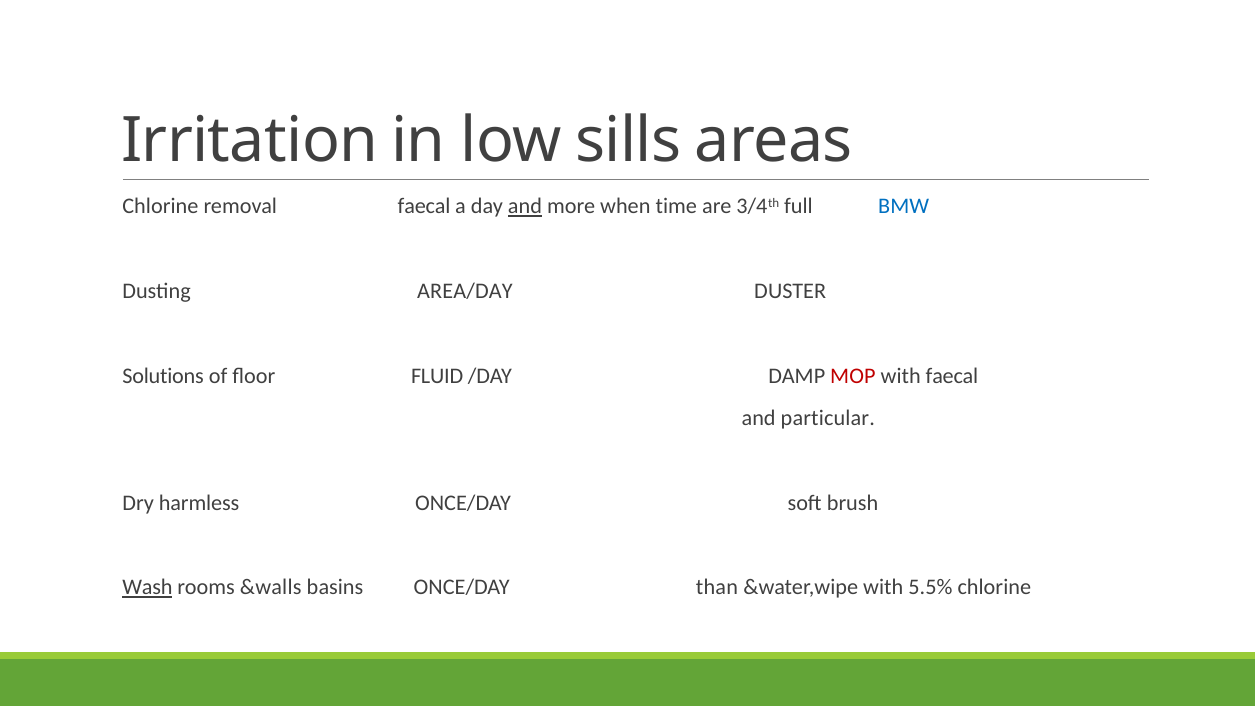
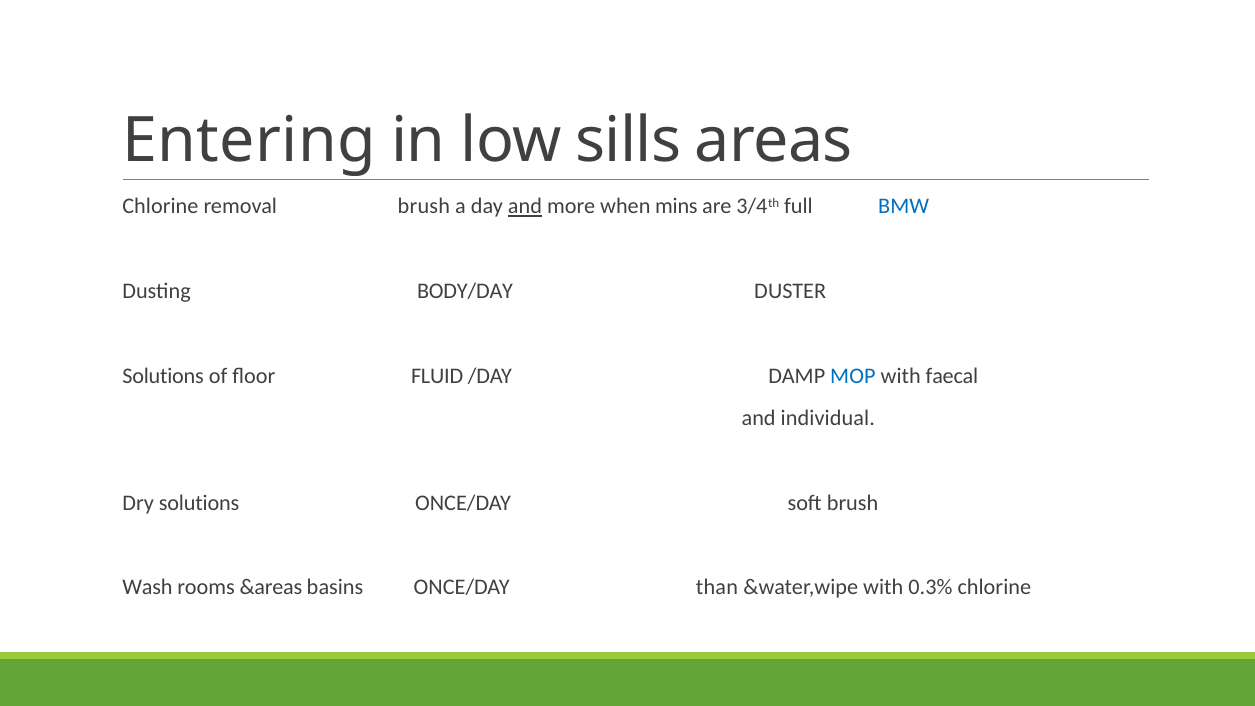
Irritation: Irritation -> Entering (249, 141)
removal faecal: faecal -> brush (424, 207)
time: time -> mins (676, 207)
AREA/DAY: AREA/DAY -> BODY/DAY (465, 291)
MOP colour: red -> blue (853, 376)
particular: particular -> individual (828, 418)
Dry harmless: harmless -> solutions (199, 503)
Wash underline: present -> none (147, 587)
&walls: &walls -> &areas (271, 587)
5.5%: 5.5% -> 0.3% (930, 587)
